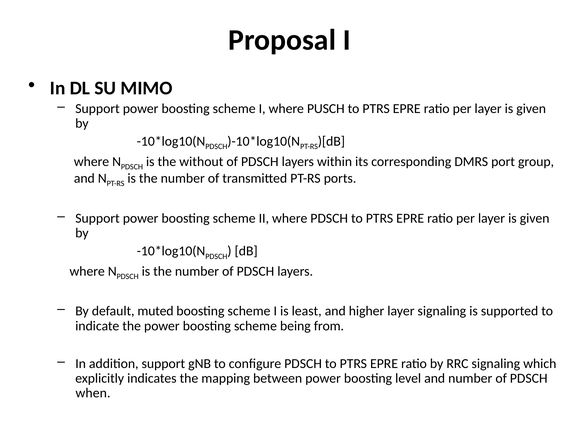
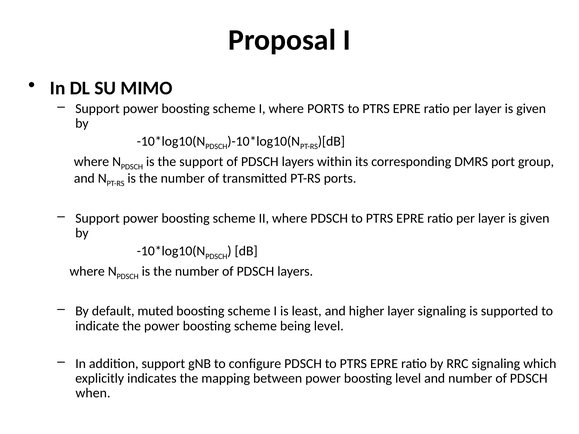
where PUSCH: PUSCH -> PORTS (326, 109)
the without: without -> support (201, 162)
being from: from -> level (329, 326)
